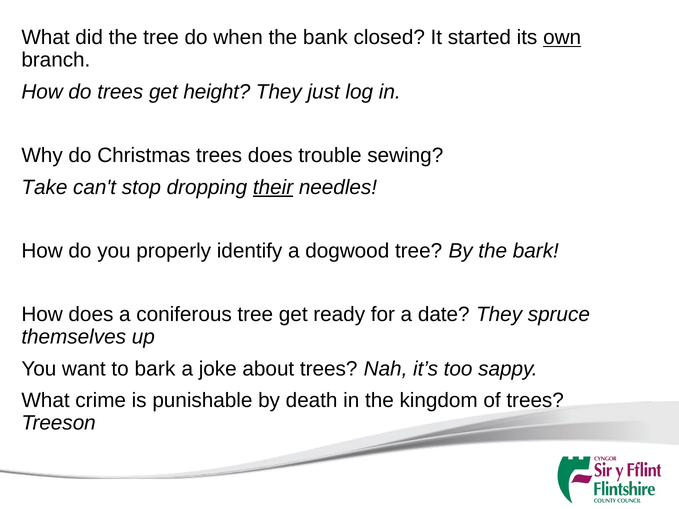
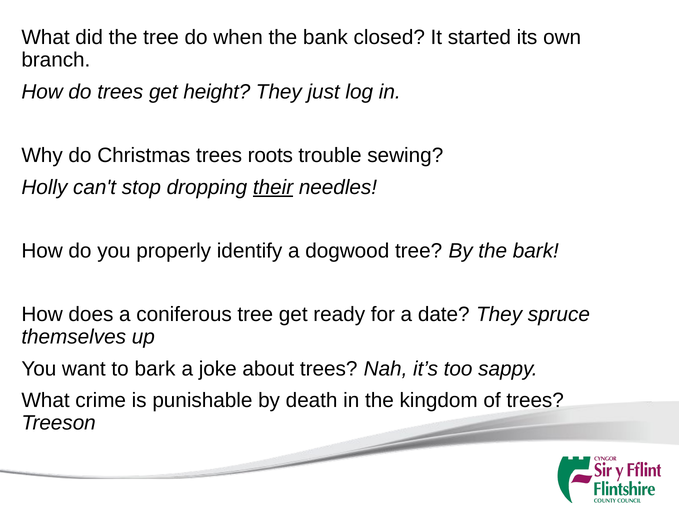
own underline: present -> none (562, 38)
trees does: does -> roots (270, 155)
Take: Take -> Holly (44, 187)
